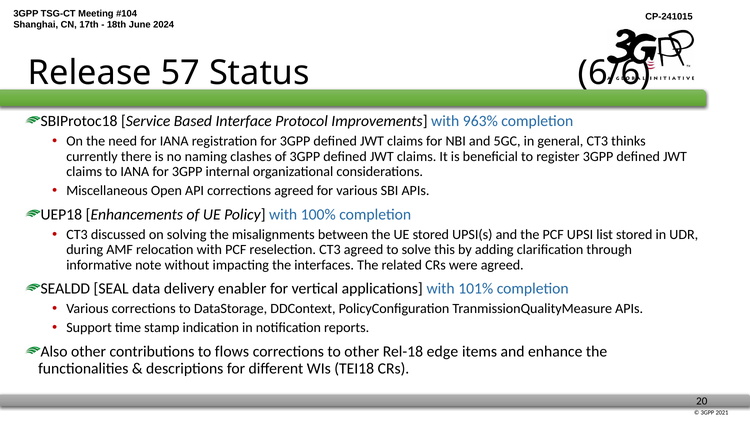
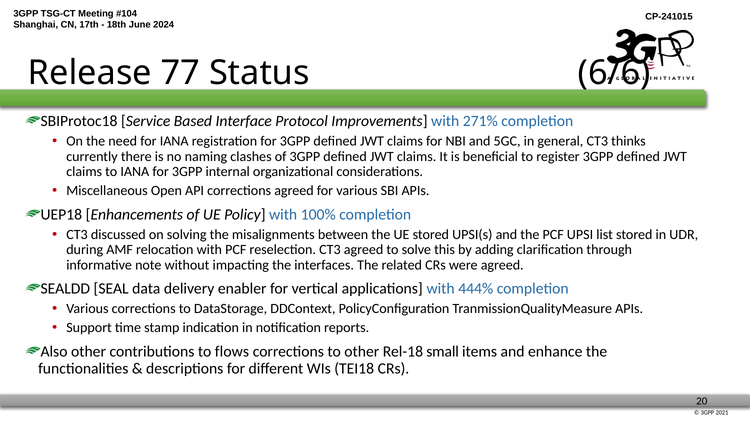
57: 57 -> 77 (180, 73)
963%: 963% -> 271% (480, 121)
101%: 101% -> 444% (476, 289)
edge: edge -> small (443, 351)
